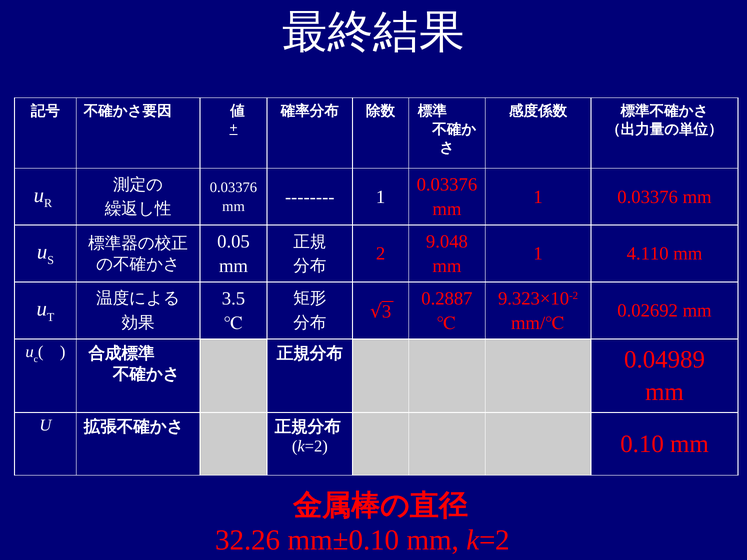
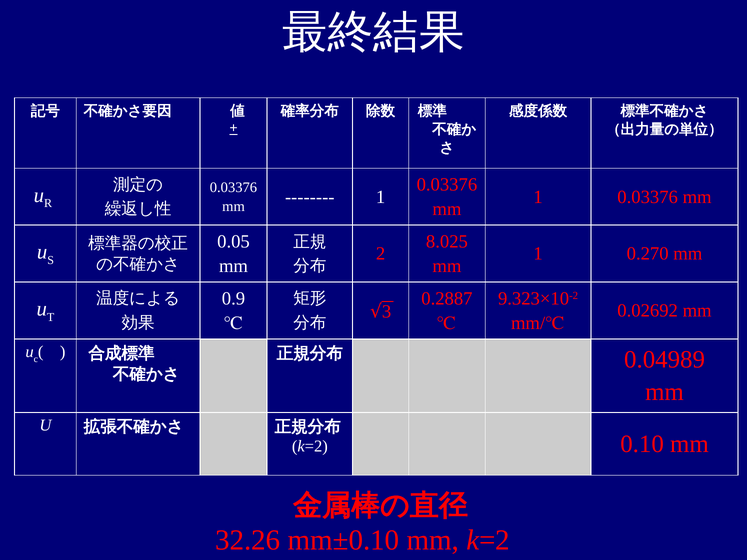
9.048: 9.048 -> 8.025 (447, 242)
4.110: 4.110 -> 0.270 (648, 254)
3.5: 3.5 -> 0.9 (234, 299)
